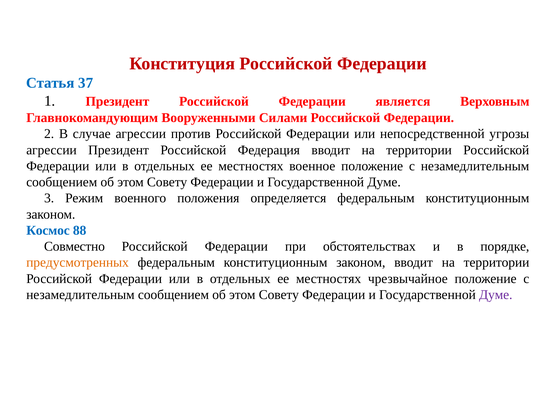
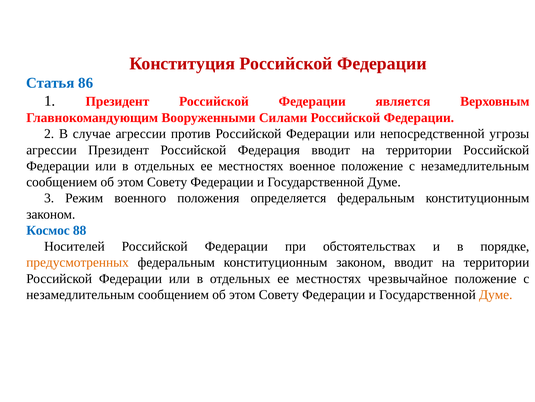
37: 37 -> 86 (86, 83)
Совместно: Совместно -> Носителей (74, 246)
Думе colour: purple -> orange (496, 294)
